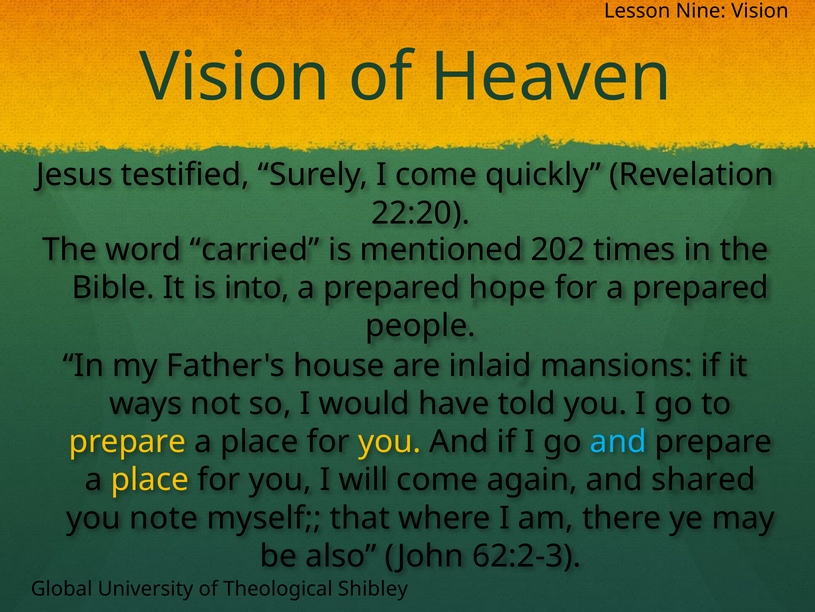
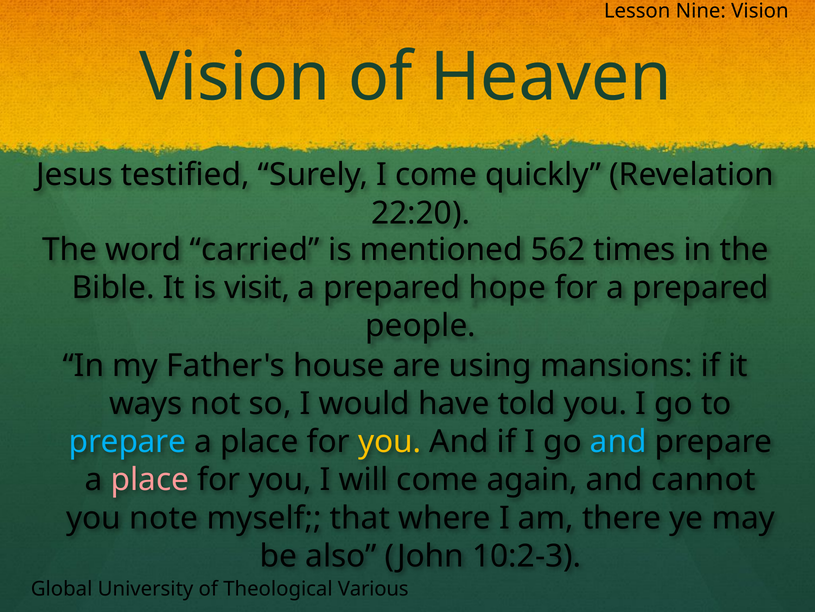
202: 202 -> 562 (558, 249)
into: into -> visit (257, 287)
inlaid: inlaid -> using (490, 365)
prepare colour: yellow -> light blue (127, 441)
place colour: yellow -> pink (150, 479)
shared: shared -> cannot (703, 479)
62:2-3: 62:2-3 -> 10:2-3 (527, 555)
Shibley: Shibley -> Various (373, 588)
